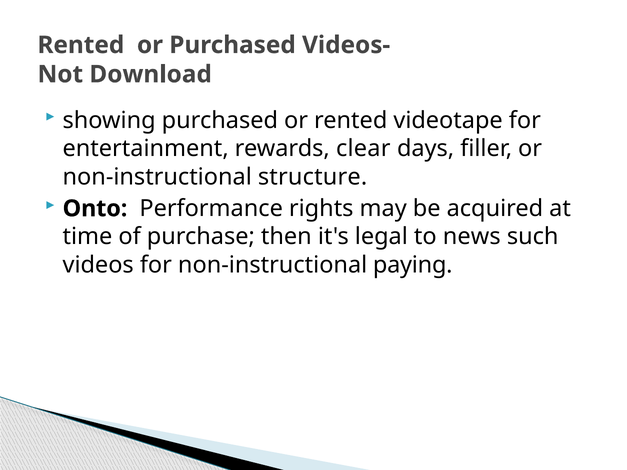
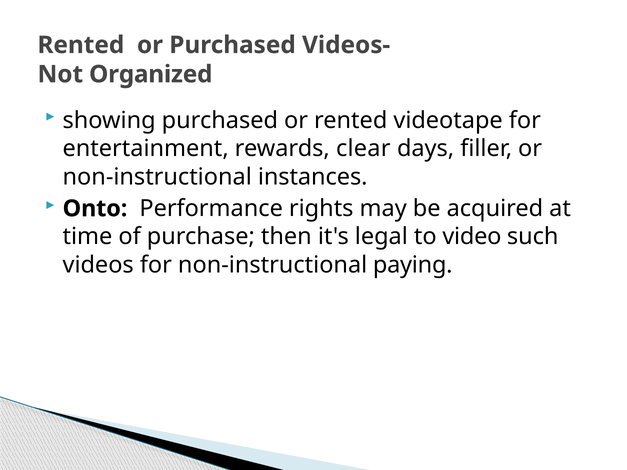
Download: Download -> Organized (151, 74)
structure: structure -> instances (313, 177)
news: news -> video (472, 237)
